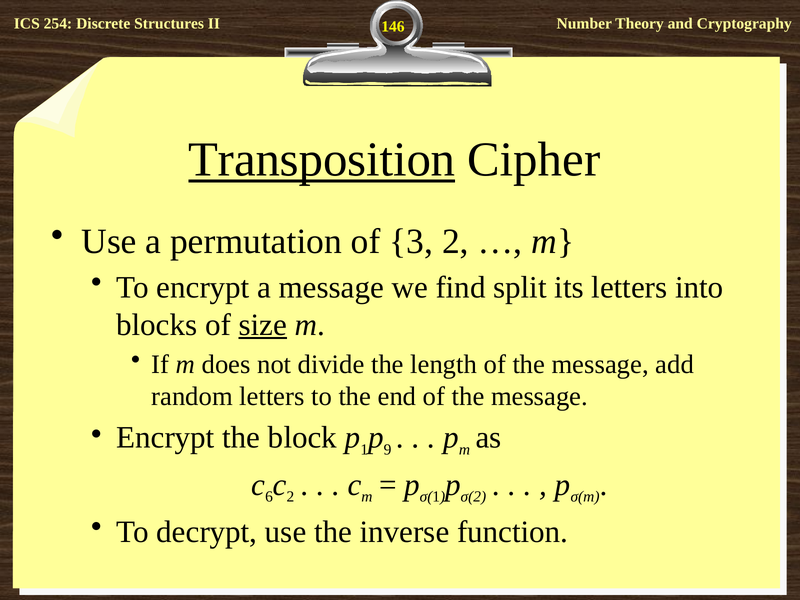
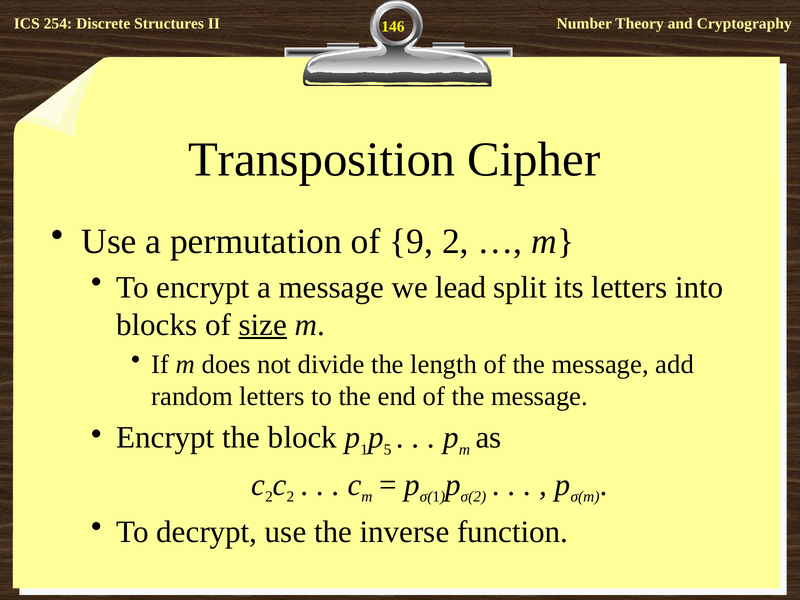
Transposition underline: present -> none (322, 160)
3: 3 -> 9 (411, 241)
find: find -> lead (461, 287)
9: 9 -> 5 (387, 450)
6: 6 -> 2 (269, 497)
